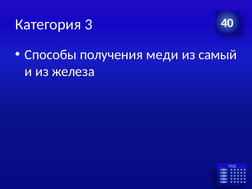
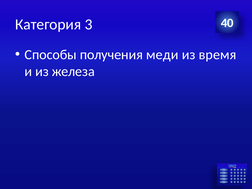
самый: самый -> время (218, 55)
